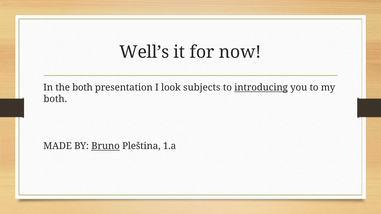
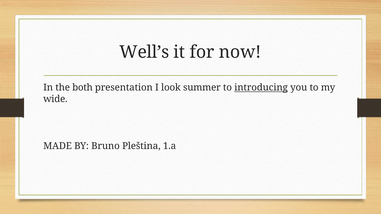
subjects: subjects -> summer (202, 88)
both: both -> wide (55, 99)
Bruno underline: present -> none (105, 146)
